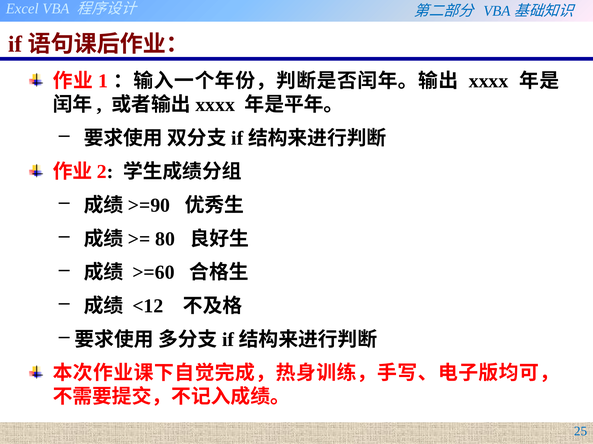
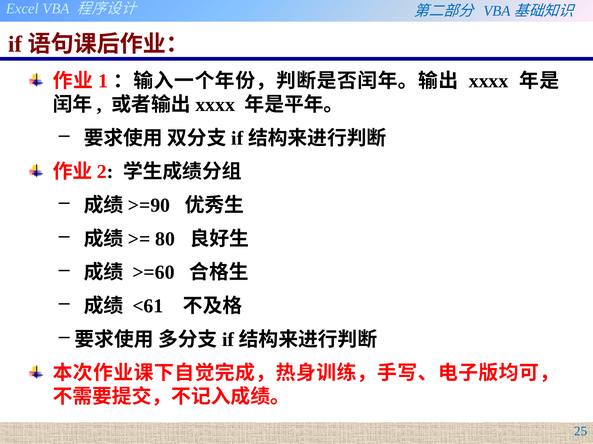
<12: <12 -> <61 (148, 307)
